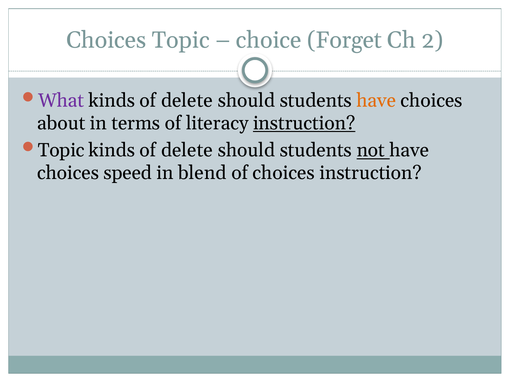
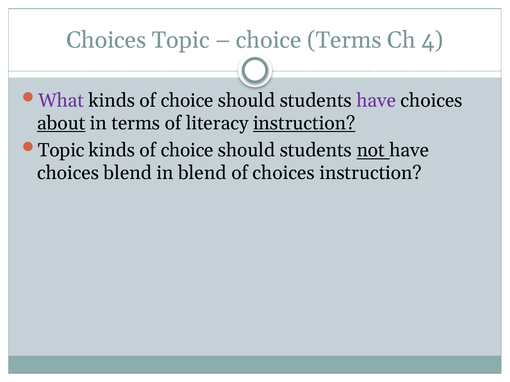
choice Forget: Forget -> Terms (344, 40)
2: 2 -> 4 (432, 40)
delete: delete -> choice (187, 101)
have colour: orange -> purple (376, 101)
about underline: none -> present (61, 123)
delete: delete -> choice (187, 150)
choices speed: speed -> blend (128, 173)
